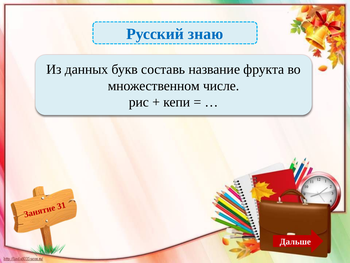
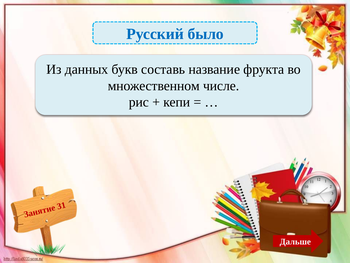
знаю: знаю -> было (206, 34)
